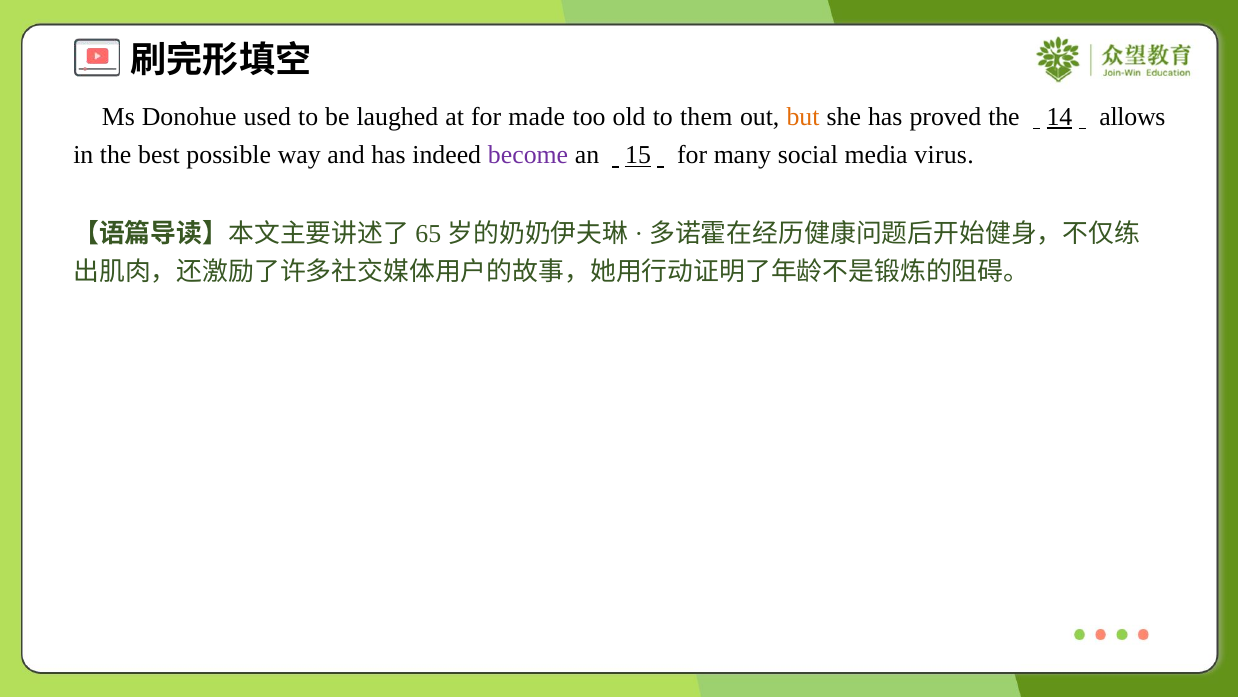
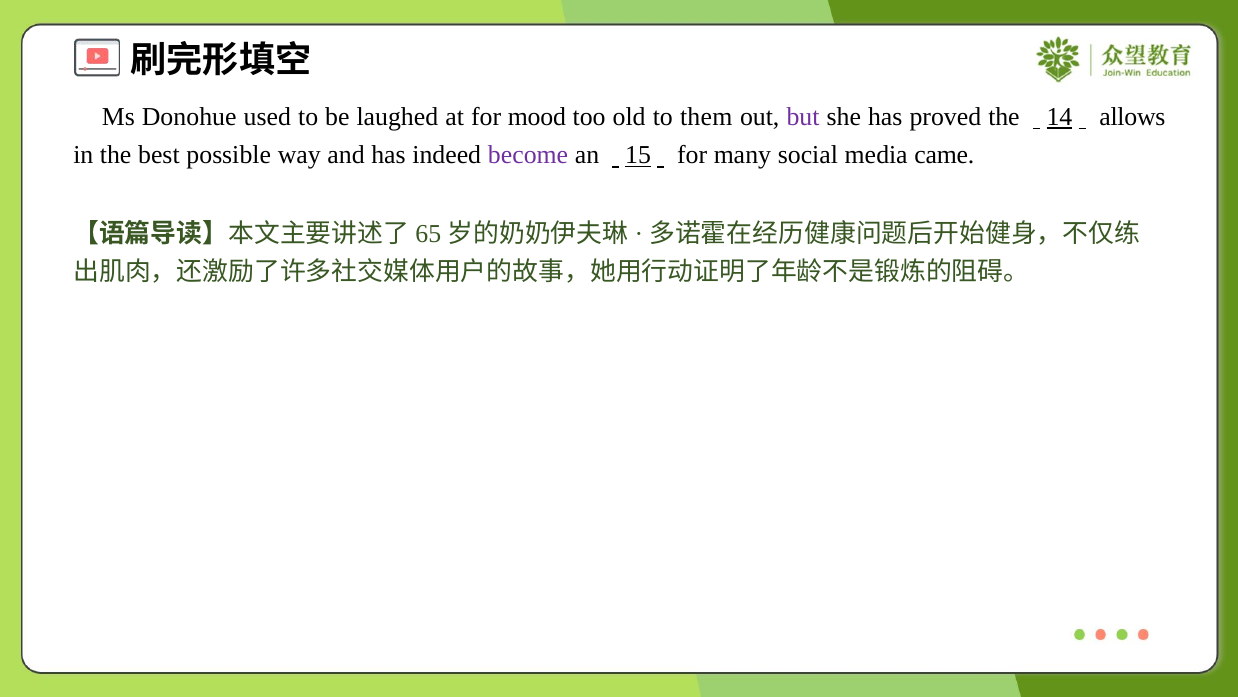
made: made -> mood (537, 116)
but colour: orange -> purple (803, 116)
virus: virus -> came (944, 155)
